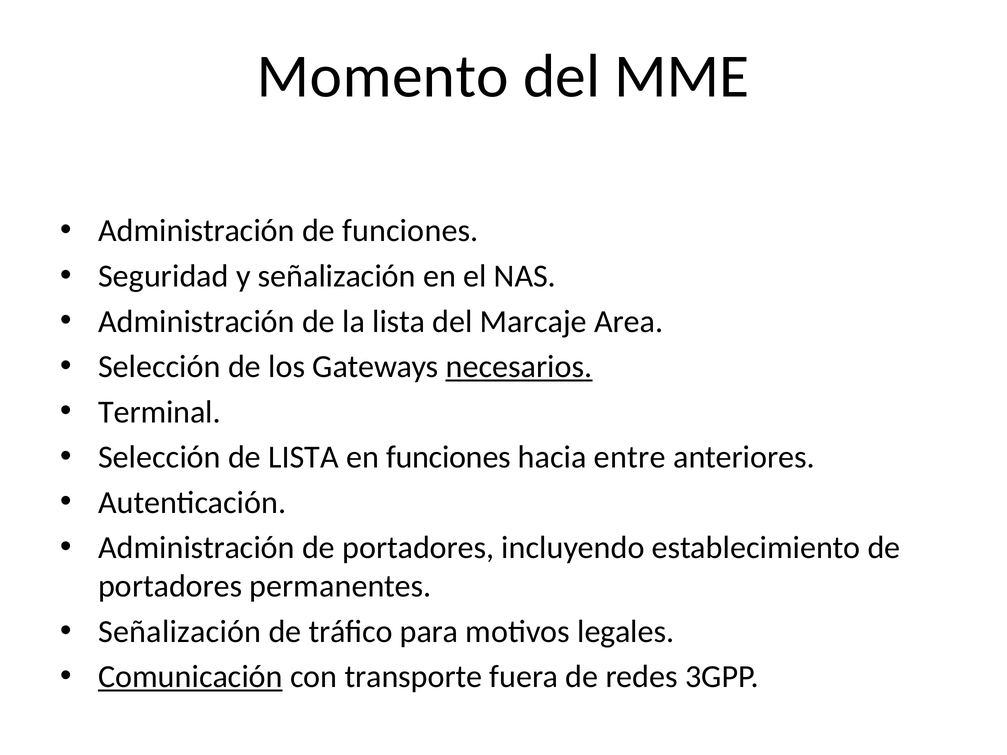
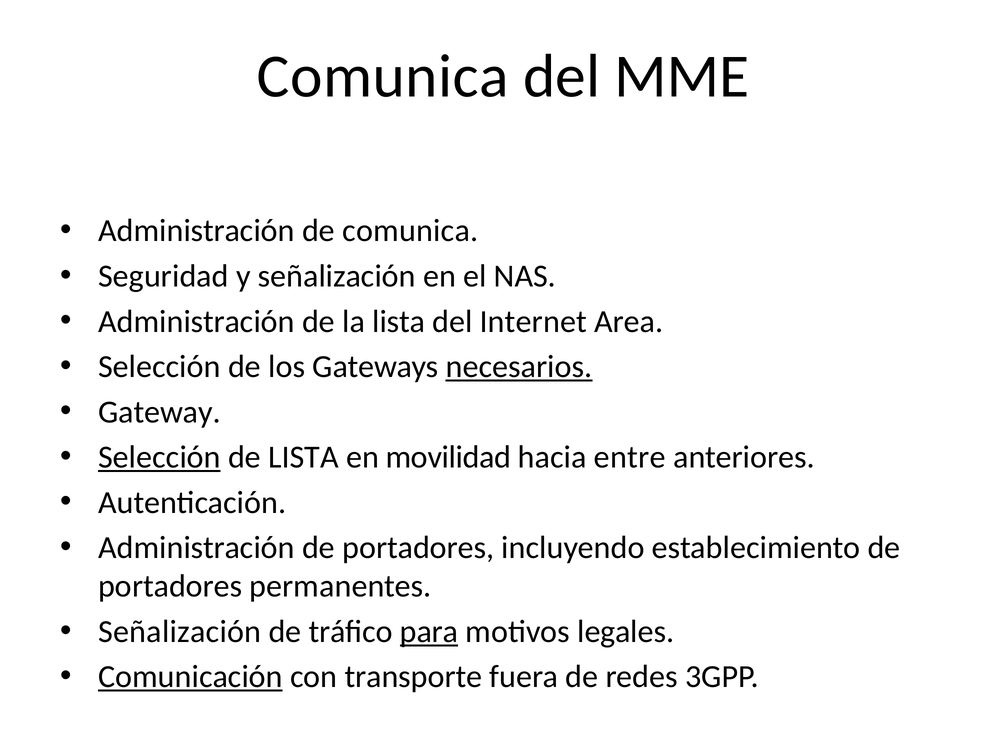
Momento: Momento -> Comunica (383, 77)
de funciones: funciones -> comunica (410, 231)
Marcaje: Marcaje -> Internet (533, 322)
Terminal: Terminal -> Gateway (159, 412)
Selección underline: none -> present (159, 457)
en funciones: funciones -> movilidad (448, 457)
para underline: none -> present (429, 632)
